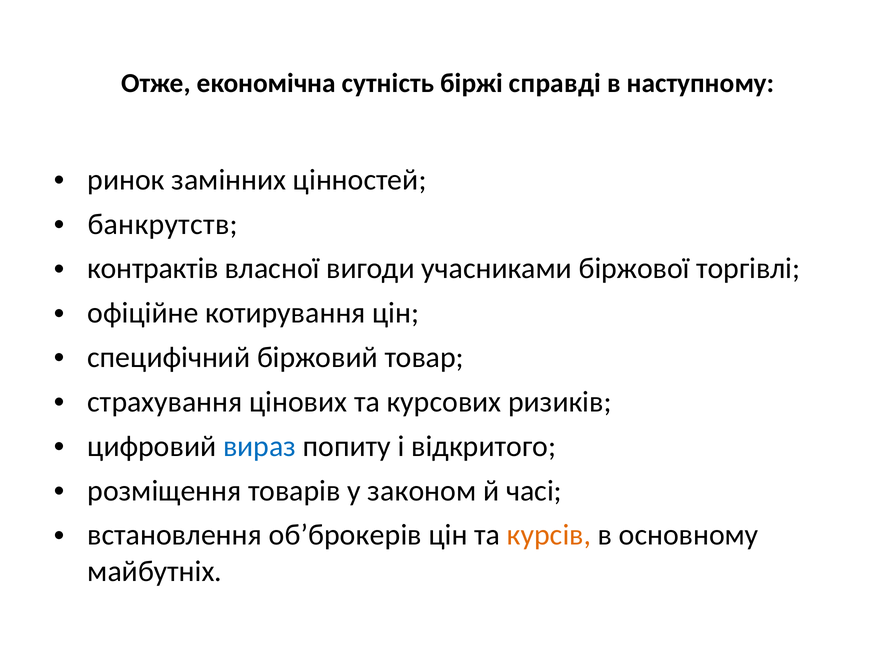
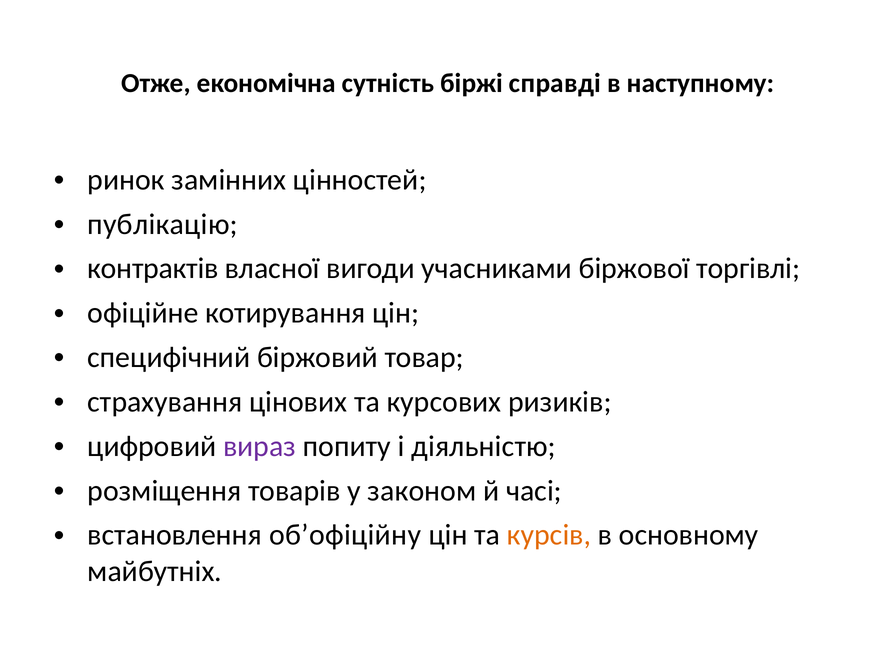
банкрутств: банкрутств -> публікацію (163, 224)
вираз colour: blue -> purple (260, 446)
відкритого: відкритого -> діяльністю (484, 446)
об’брокерів: об’брокерів -> об’офіційну (345, 535)
